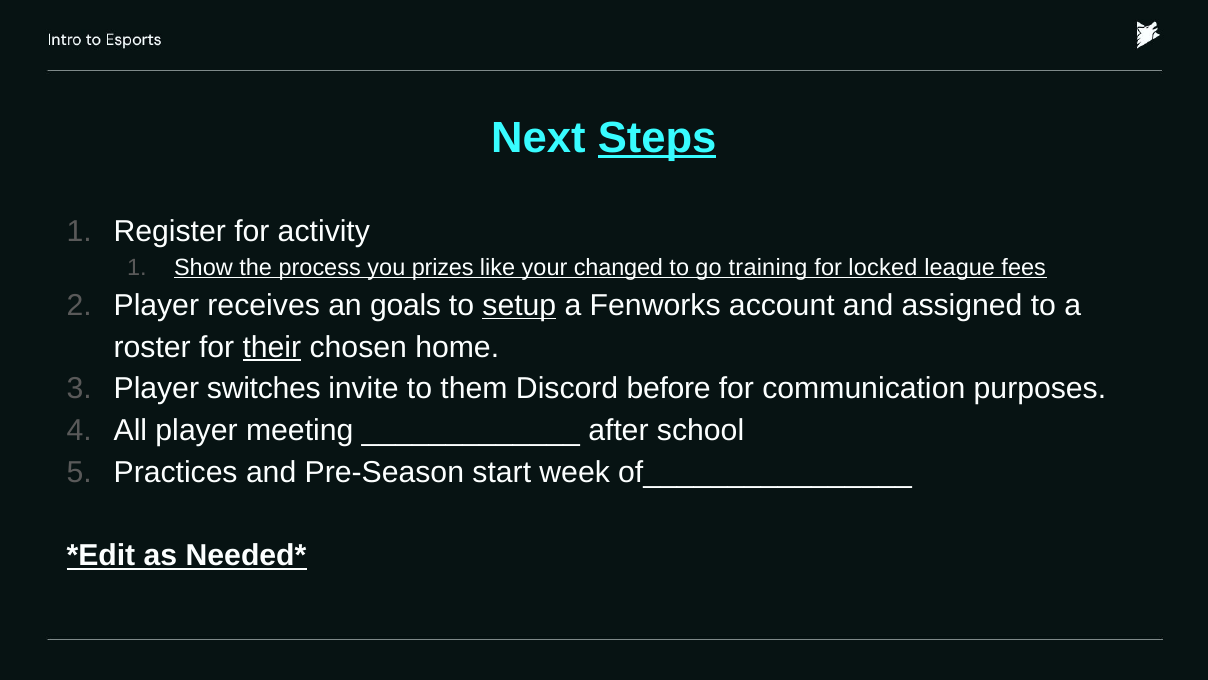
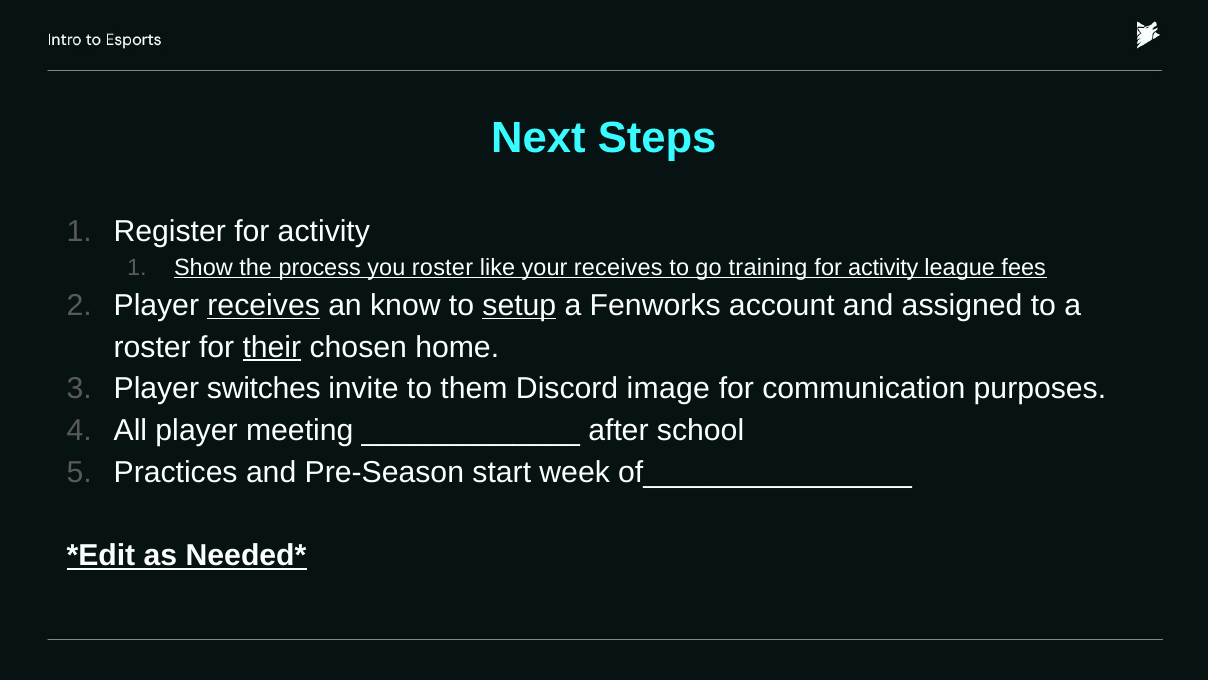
Steps underline: present -> none (657, 138)
you prizes: prizes -> roster (443, 267)
your changed: changed -> receives (618, 267)
locked: locked -> activity (883, 267)
receives underline: none -> present (264, 305)
goals: goals -> know (405, 305)
before: before -> image (668, 389)
